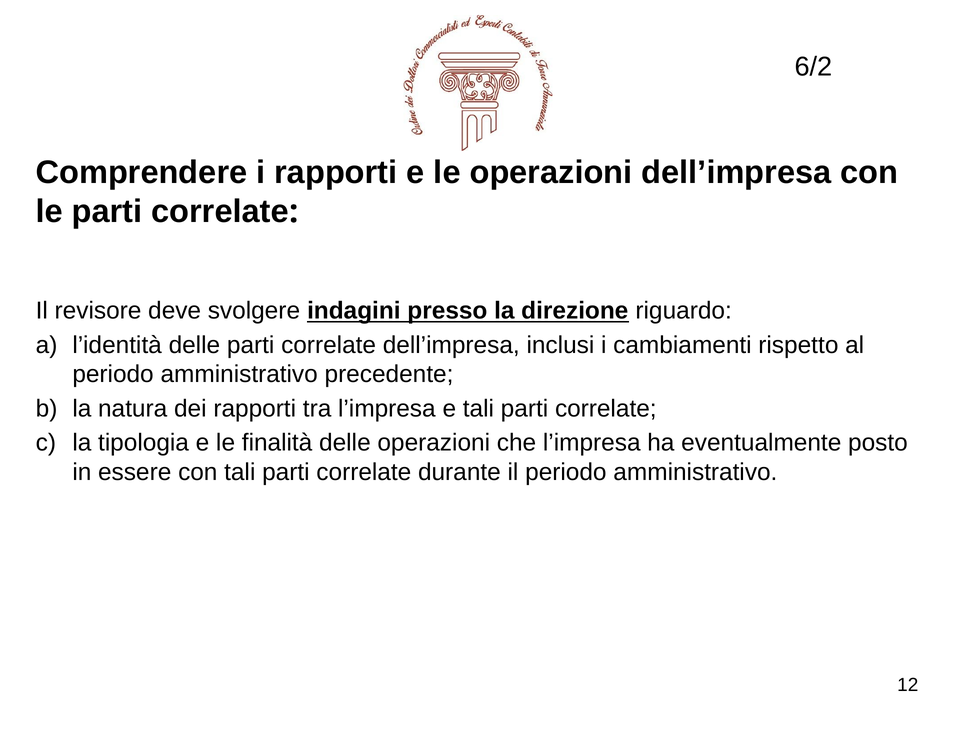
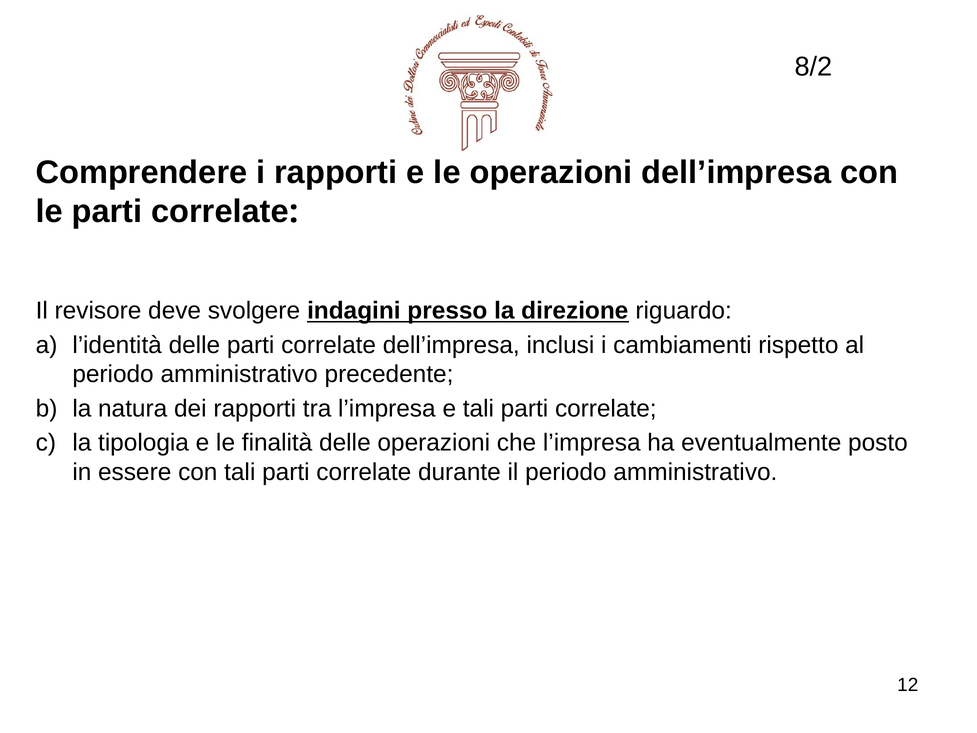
6/2: 6/2 -> 8/2 (813, 67)
